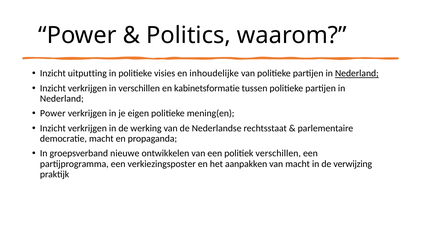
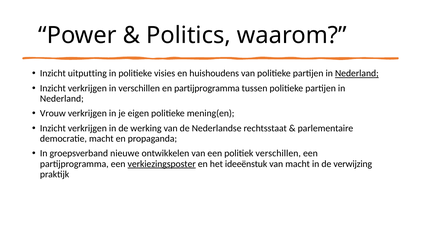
inhoudelijke: inhoudelijke -> huishoudens (214, 73)
en kabinetsformatie: kabinetsformatie -> partijprogramma (207, 88)
Power: Power -> Vrouw (53, 113)
verkiezingsposter underline: none -> present (162, 164)
aanpakken: aanpakken -> ideeënstuk (246, 164)
